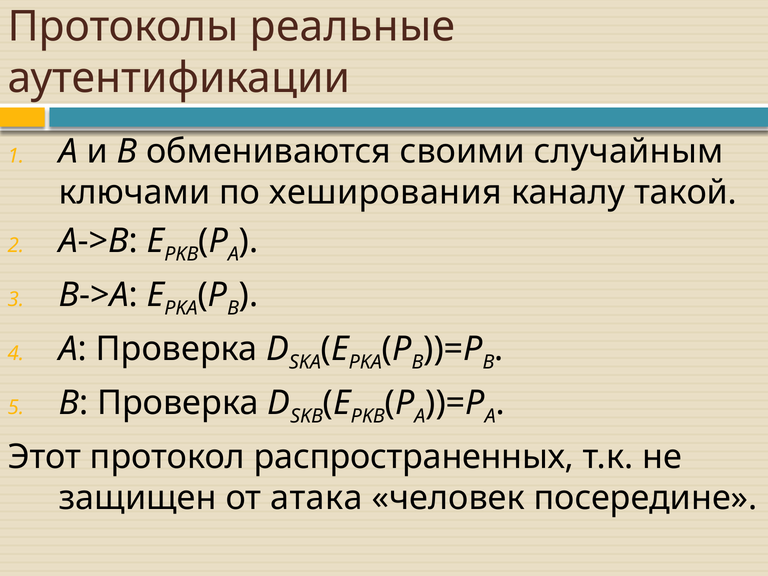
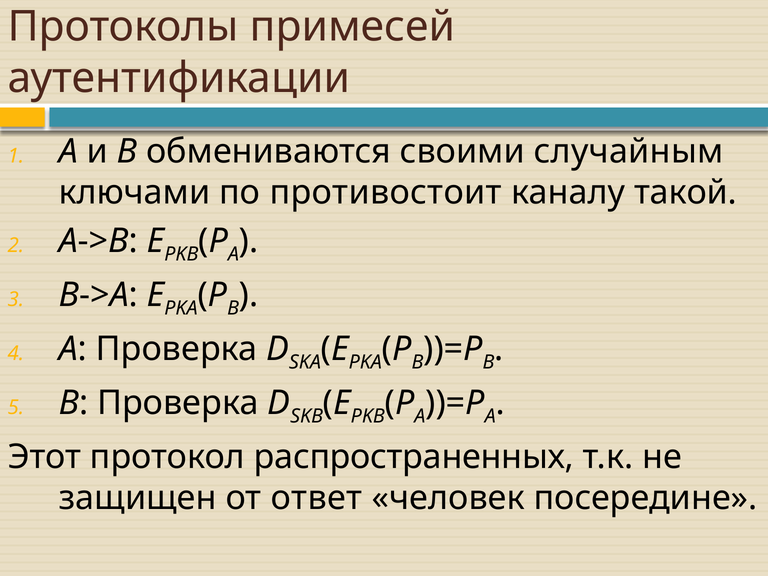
реальные: реальные -> примесей (353, 27)
хеширования: хеширования -> противостоит (386, 192)
атака: атака -> ответ (316, 498)
